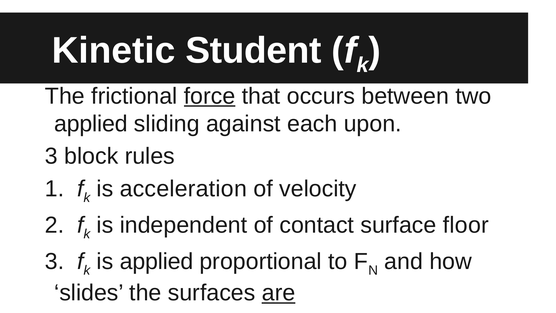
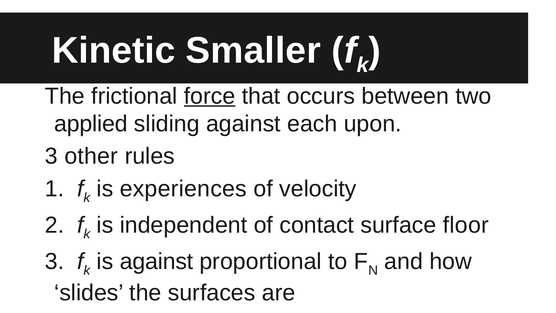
Student: Student -> Smaller (253, 51)
block: block -> other (91, 156)
acceleration: acceleration -> experiences (183, 189)
is applied: applied -> against (156, 261)
are underline: present -> none (279, 293)
